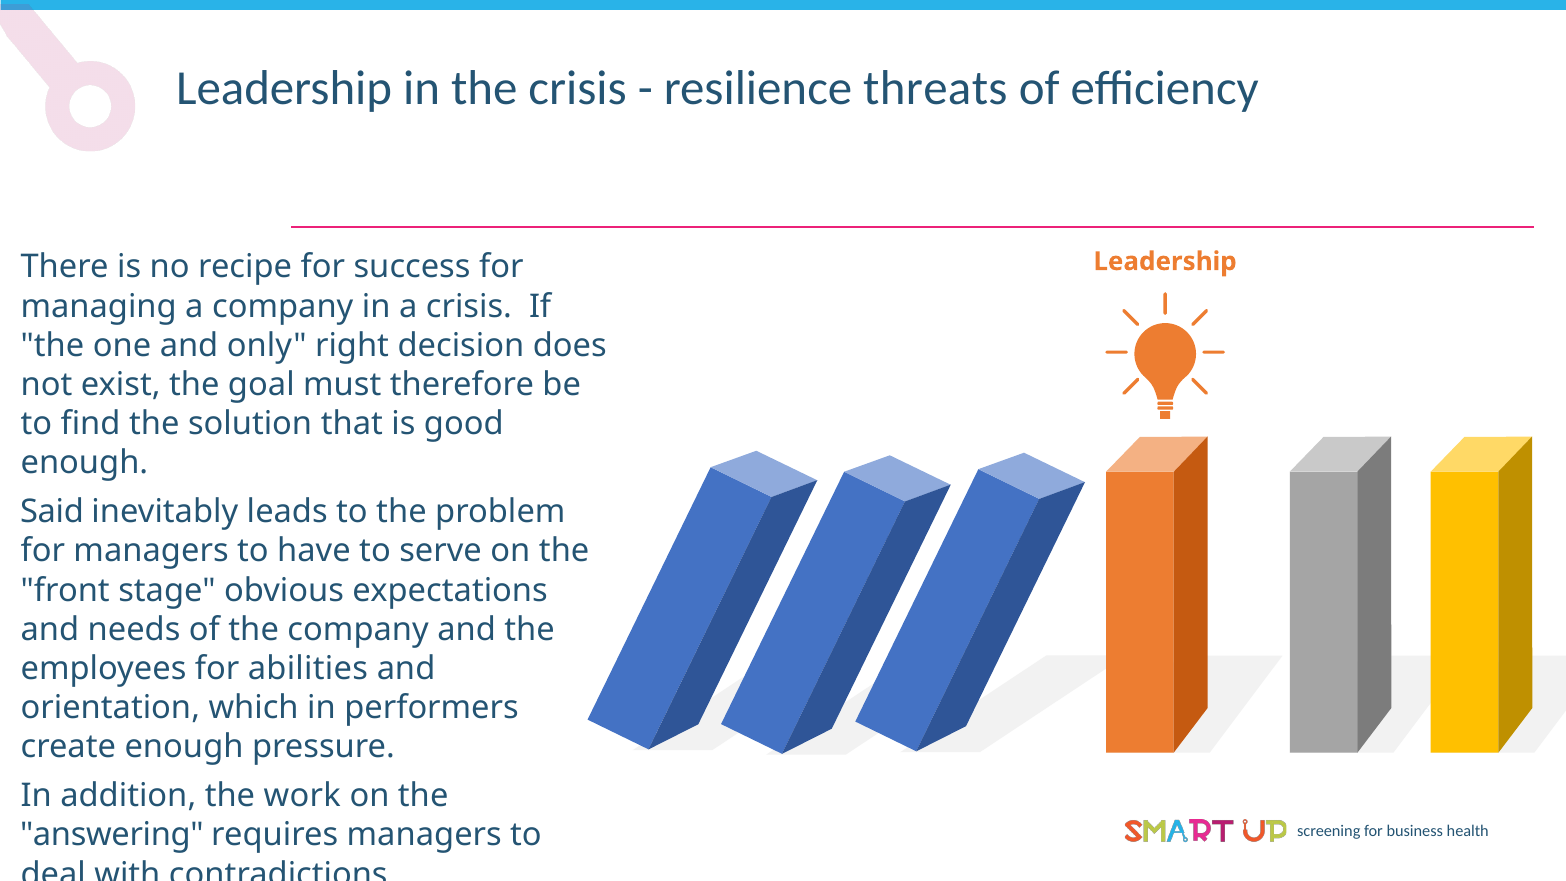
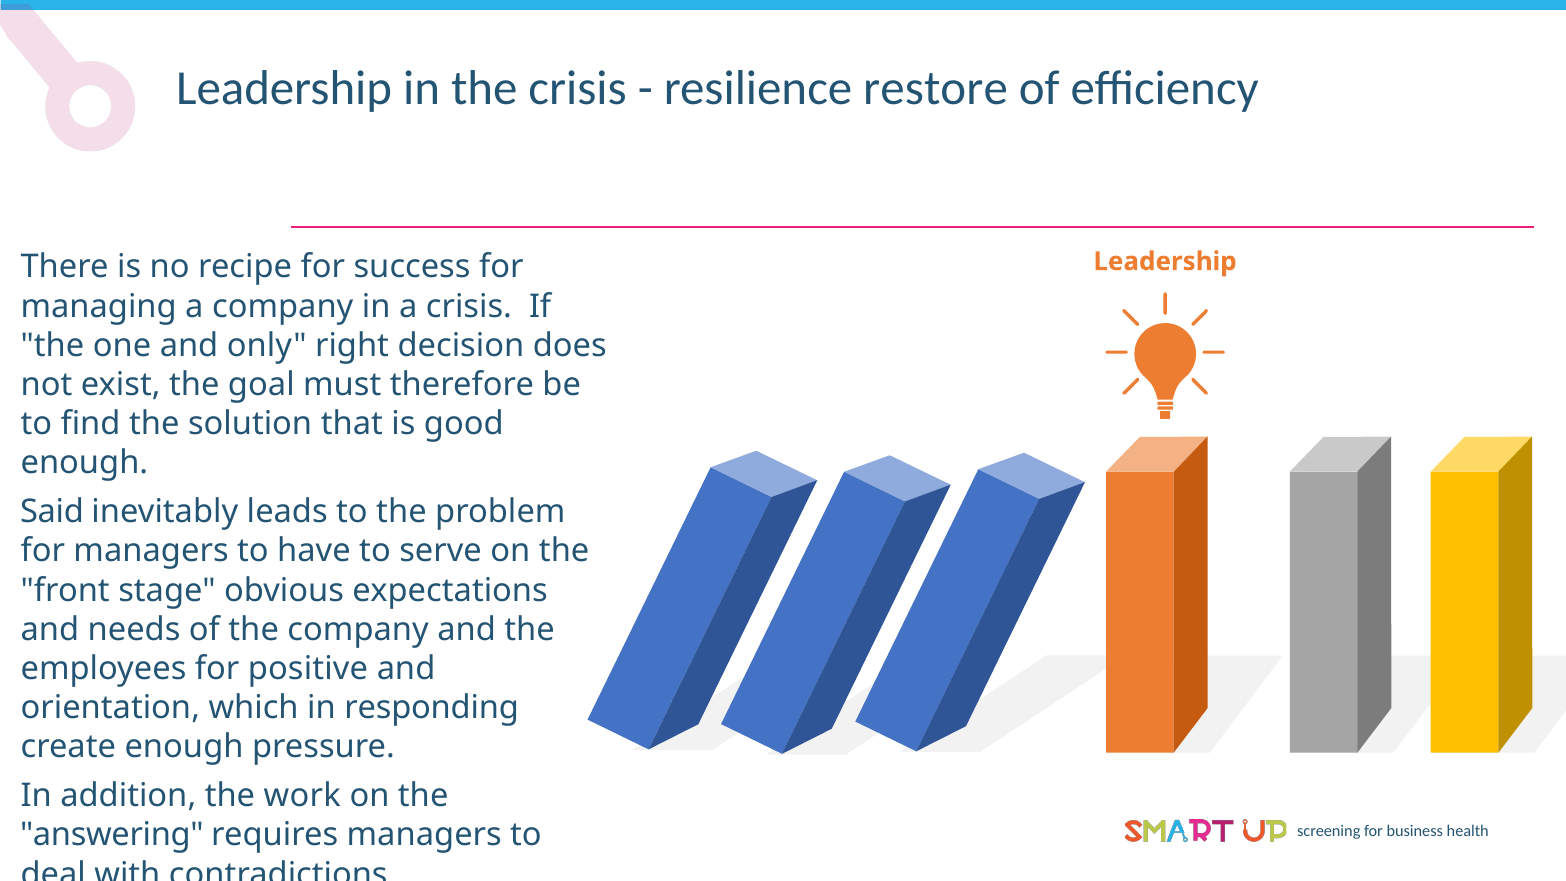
threats: threats -> restore (936, 88)
abilities: abilities -> positive (308, 669)
performers: performers -> responding (432, 708)
